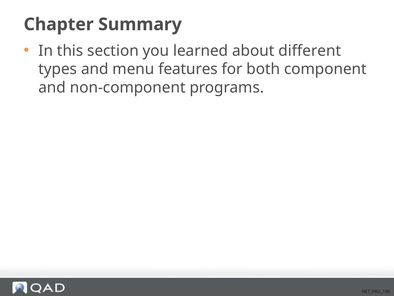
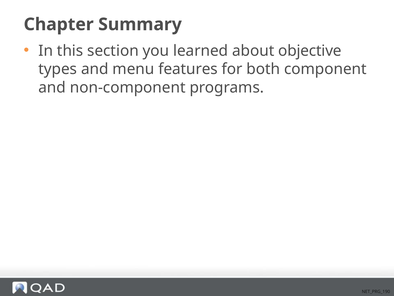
different: different -> objective (310, 51)
